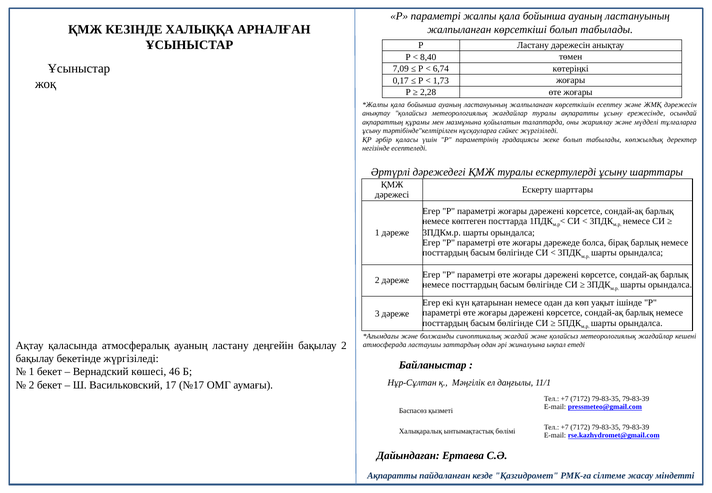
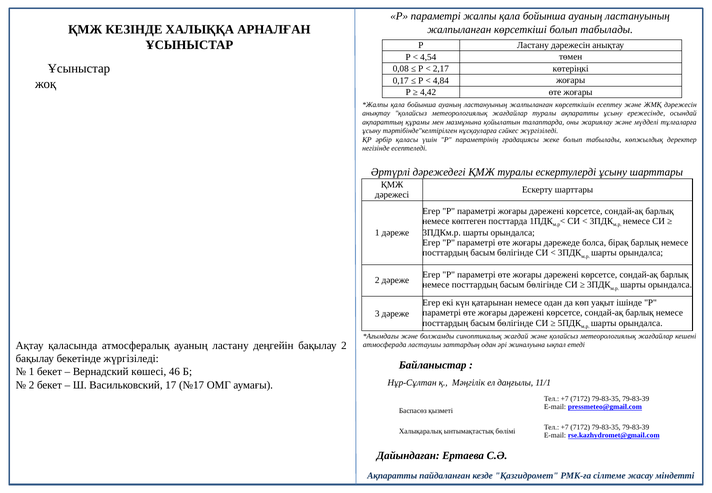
8,40: 8,40 -> 4,54 (428, 57)
7,09: 7,09 -> 0,08 (401, 69)
6,74: 6,74 -> 2,17 (441, 69)
1,73: 1,73 -> 4,84 (441, 81)
2,28: 2,28 -> 4,42 (428, 92)
